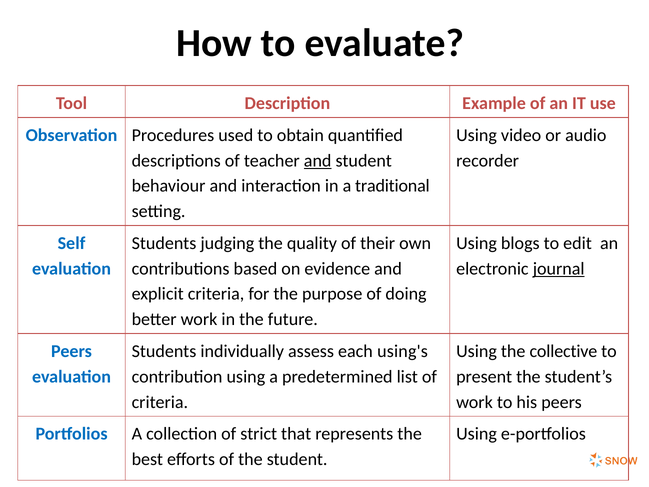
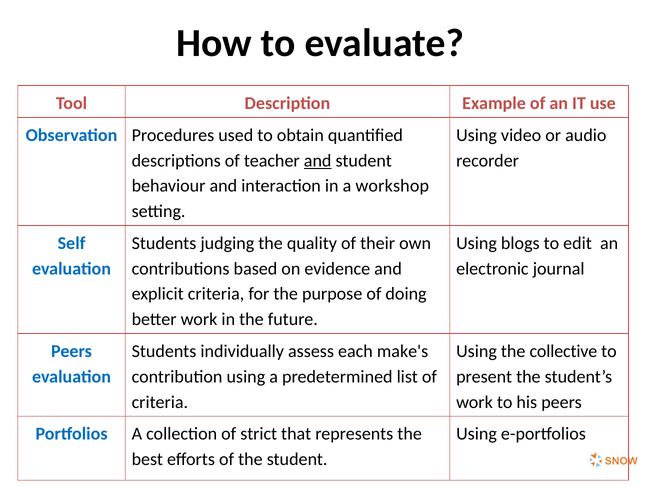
traditional: traditional -> workshop (392, 186)
journal underline: present -> none (559, 268)
using's: using's -> make's (403, 351)
